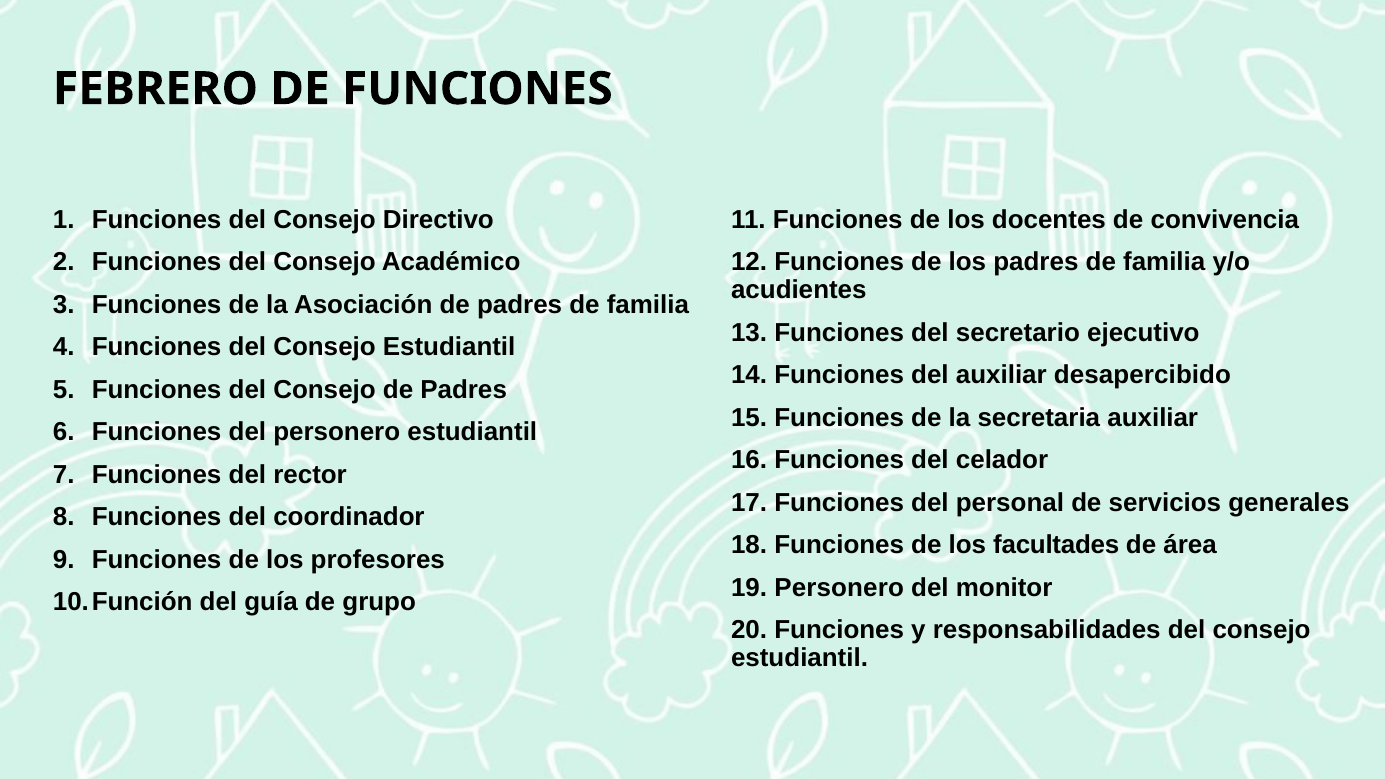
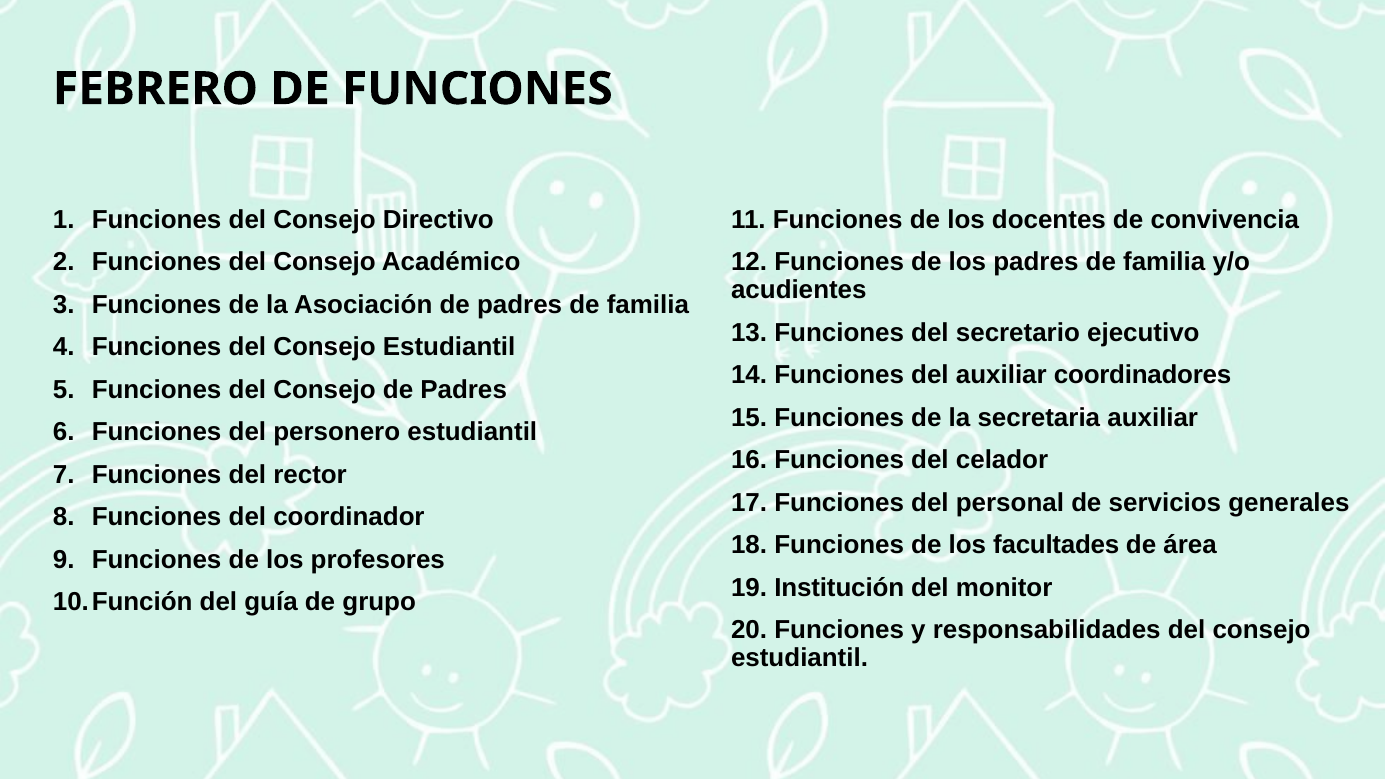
desapercibido: desapercibido -> coordinadores (1143, 375)
19 Personero: Personero -> Institución (839, 588)
